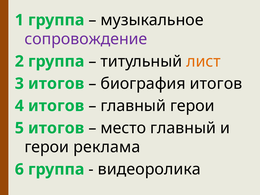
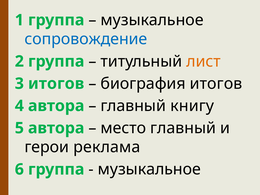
сопровождение colour: purple -> blue (86, 39)
4 итогов: итогов -> автора (56, 106)
главный герои: герои -> книгу (192, 106)
5 итогов: итогов -> автора (56, 128)
видеоролика: видеоролика -> музыкальное (149, 169)
